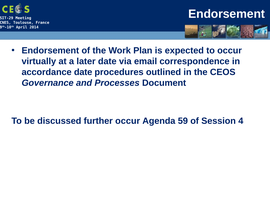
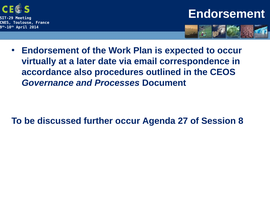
accordance date: date -> also (83, 72)
59: 59 -> 27 (183, 121)
4: 4 -> 8 (241, 121)
